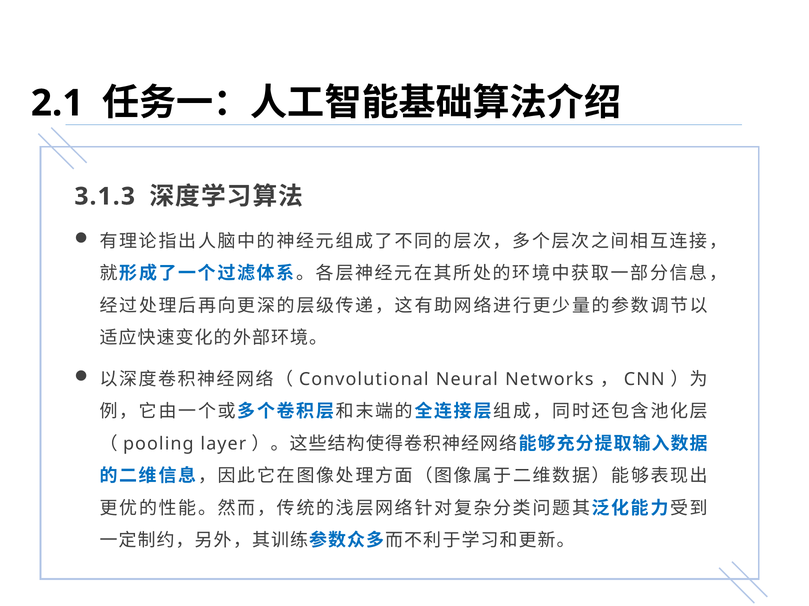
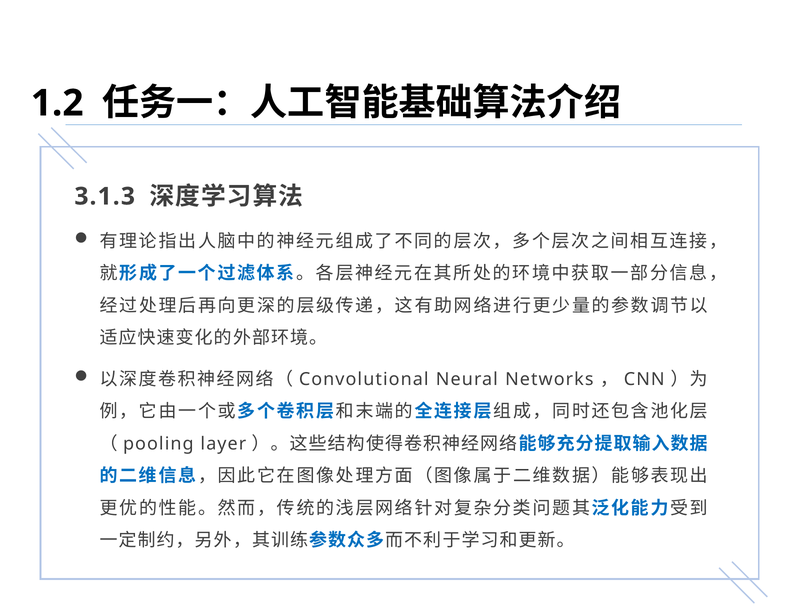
2.1: 2.1 -> 1.2 (57, 103)
